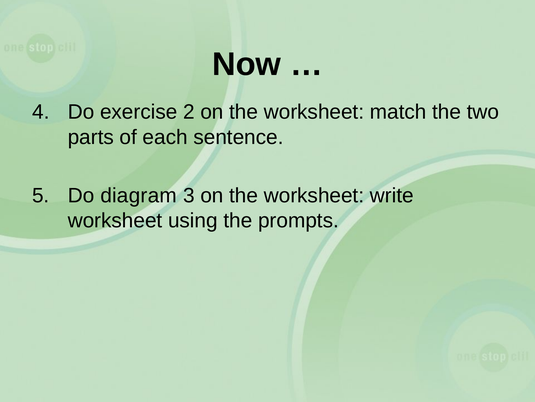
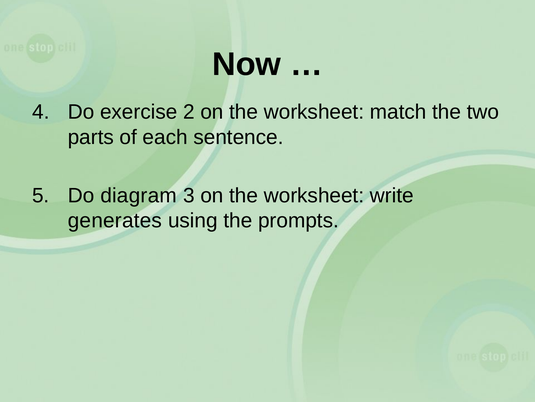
worksheet: worksheet -> generates (115, 220)
